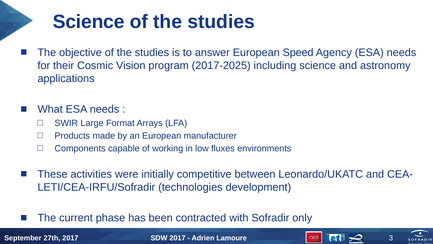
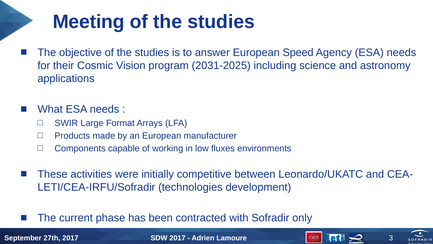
Science: Science -> Meeting (89, 22)
2017-2025: 2017-2025 -> 2031-2025 (221, 65)
